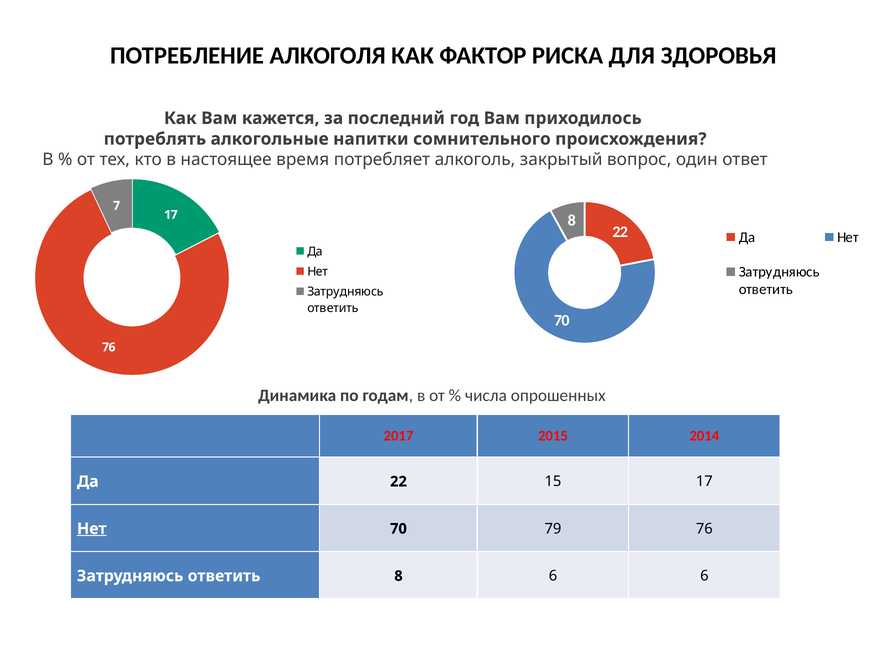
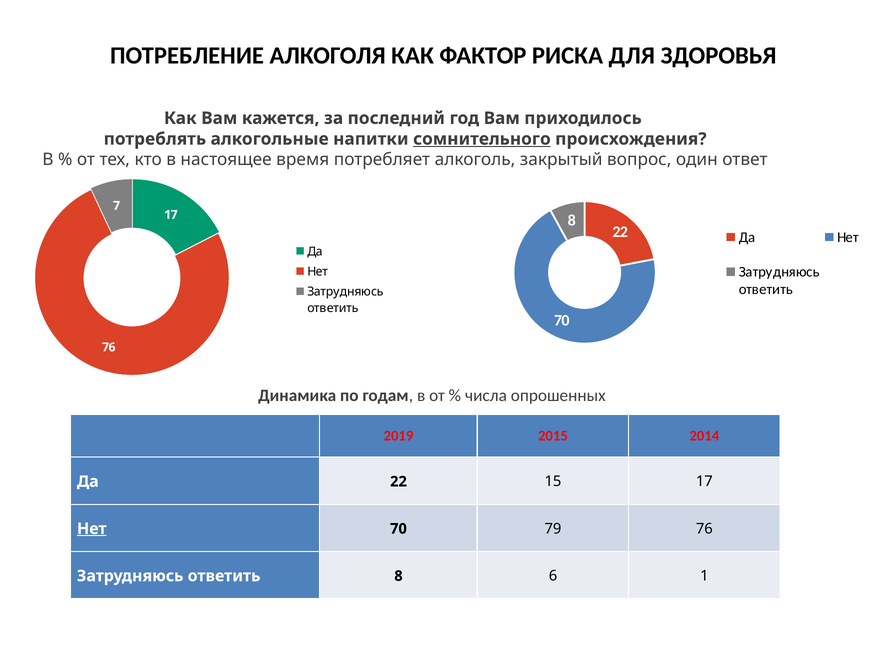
сомнительного underline: none -> present (482, 139)
2017: 2017 -> 2019 (398, 435)
6 6: 6 -> 1 (704, 575)
